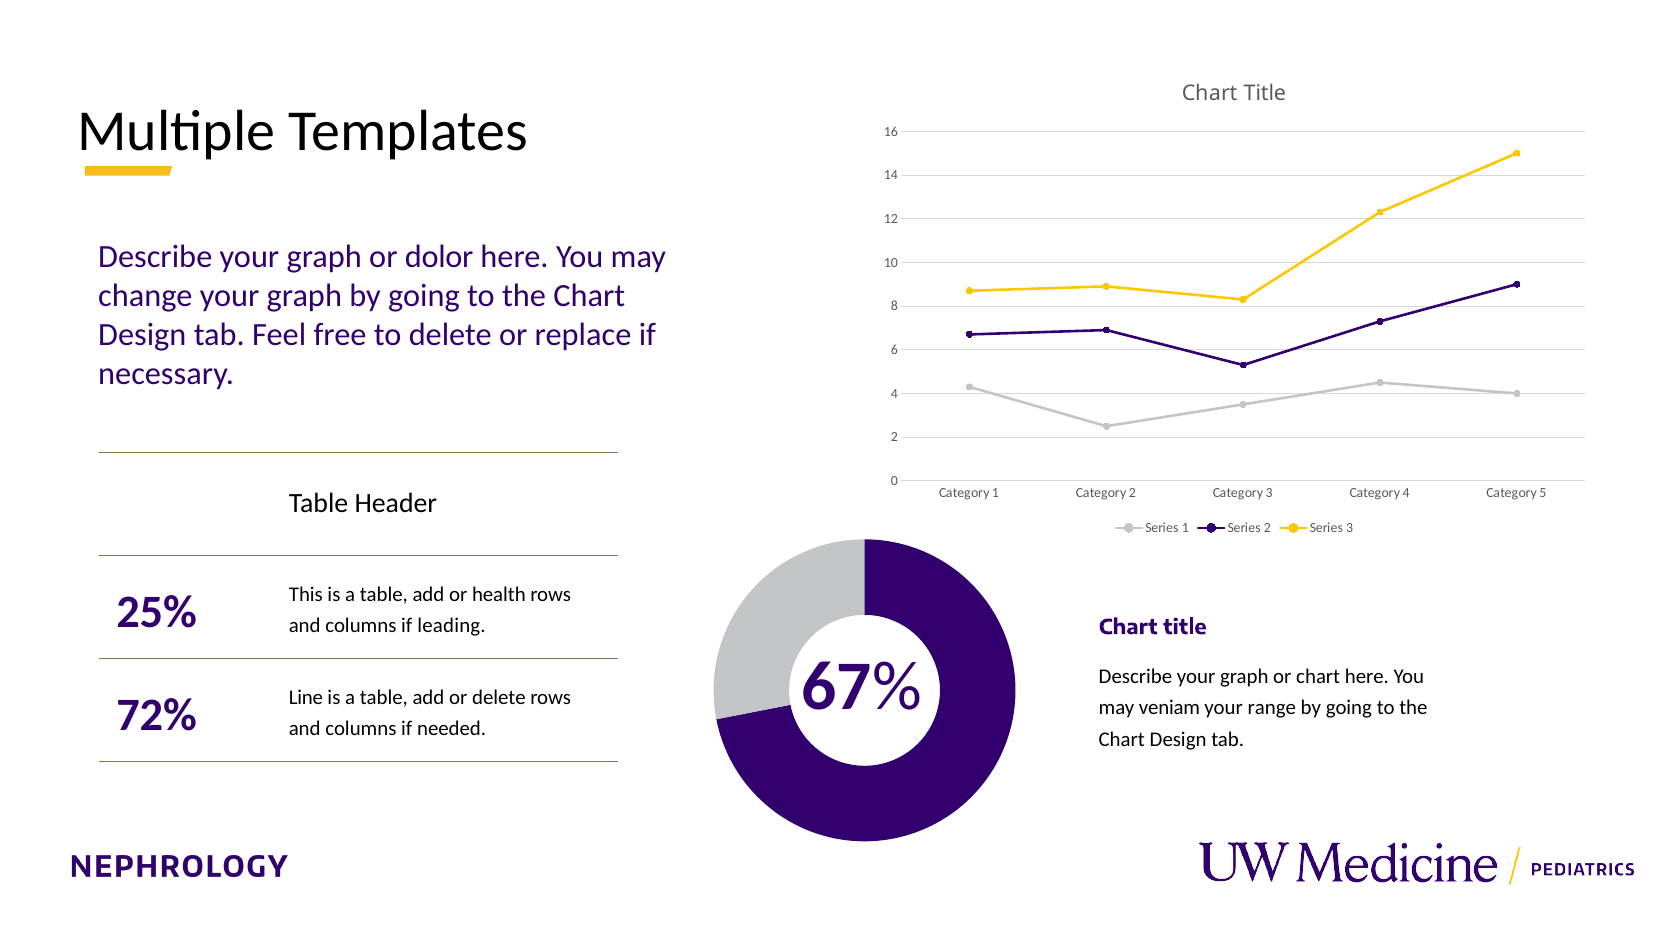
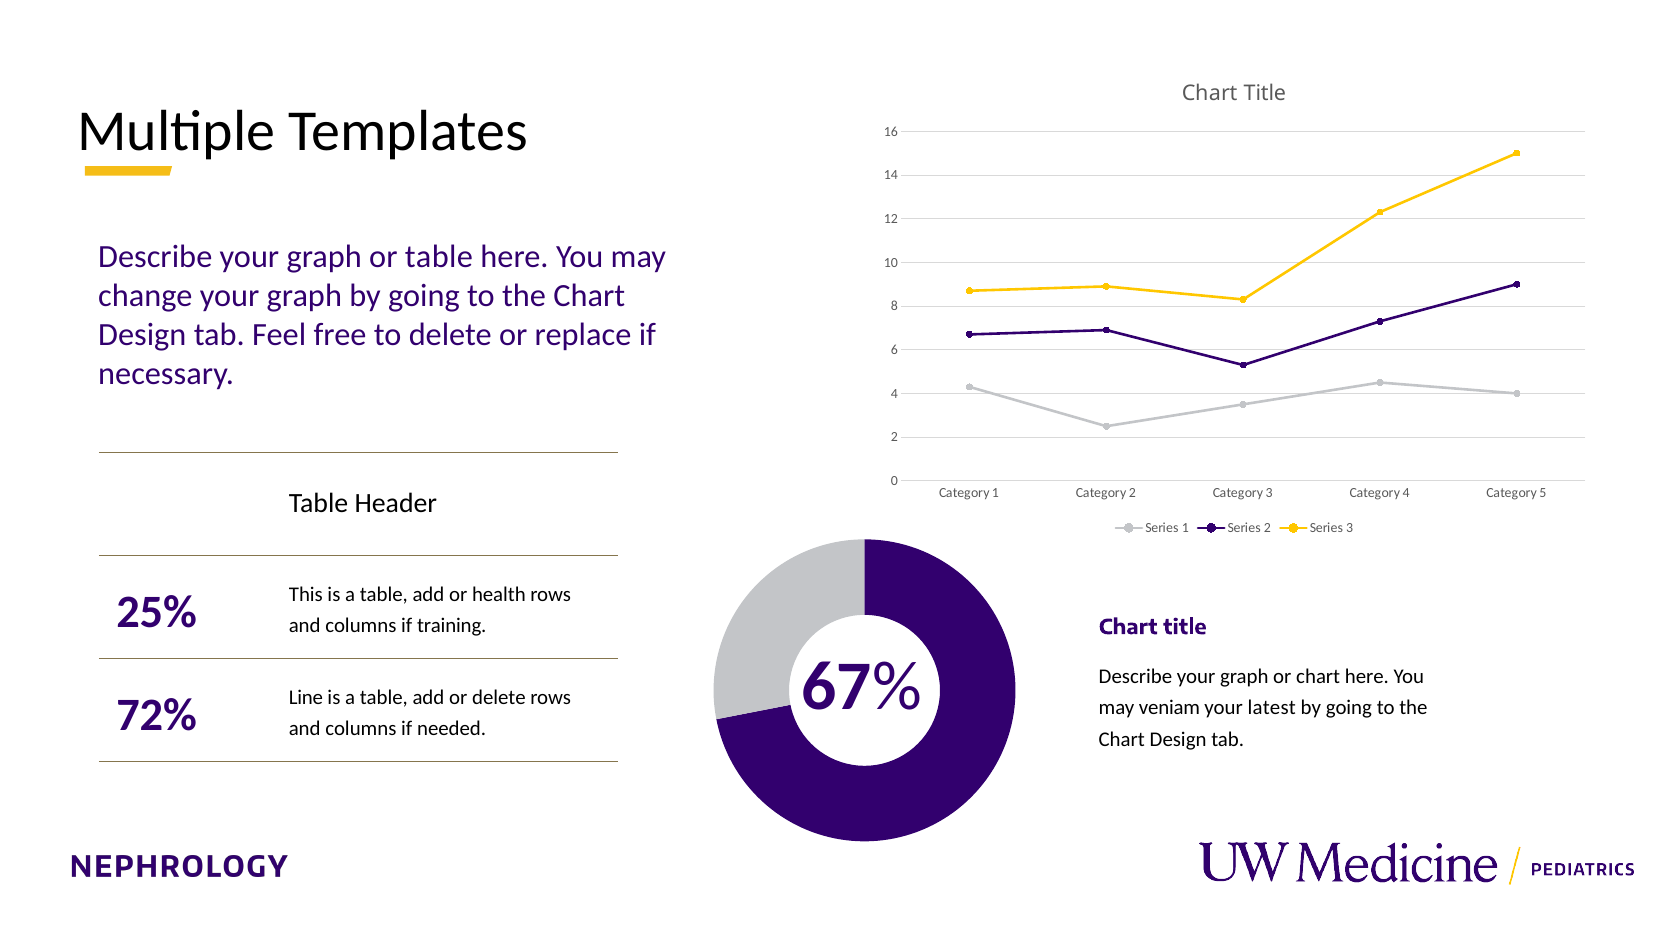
or dolor: dolor -> table (439, 257)
leading: leading -> training (452, 626)
range: range -> latest (1272, 708)
